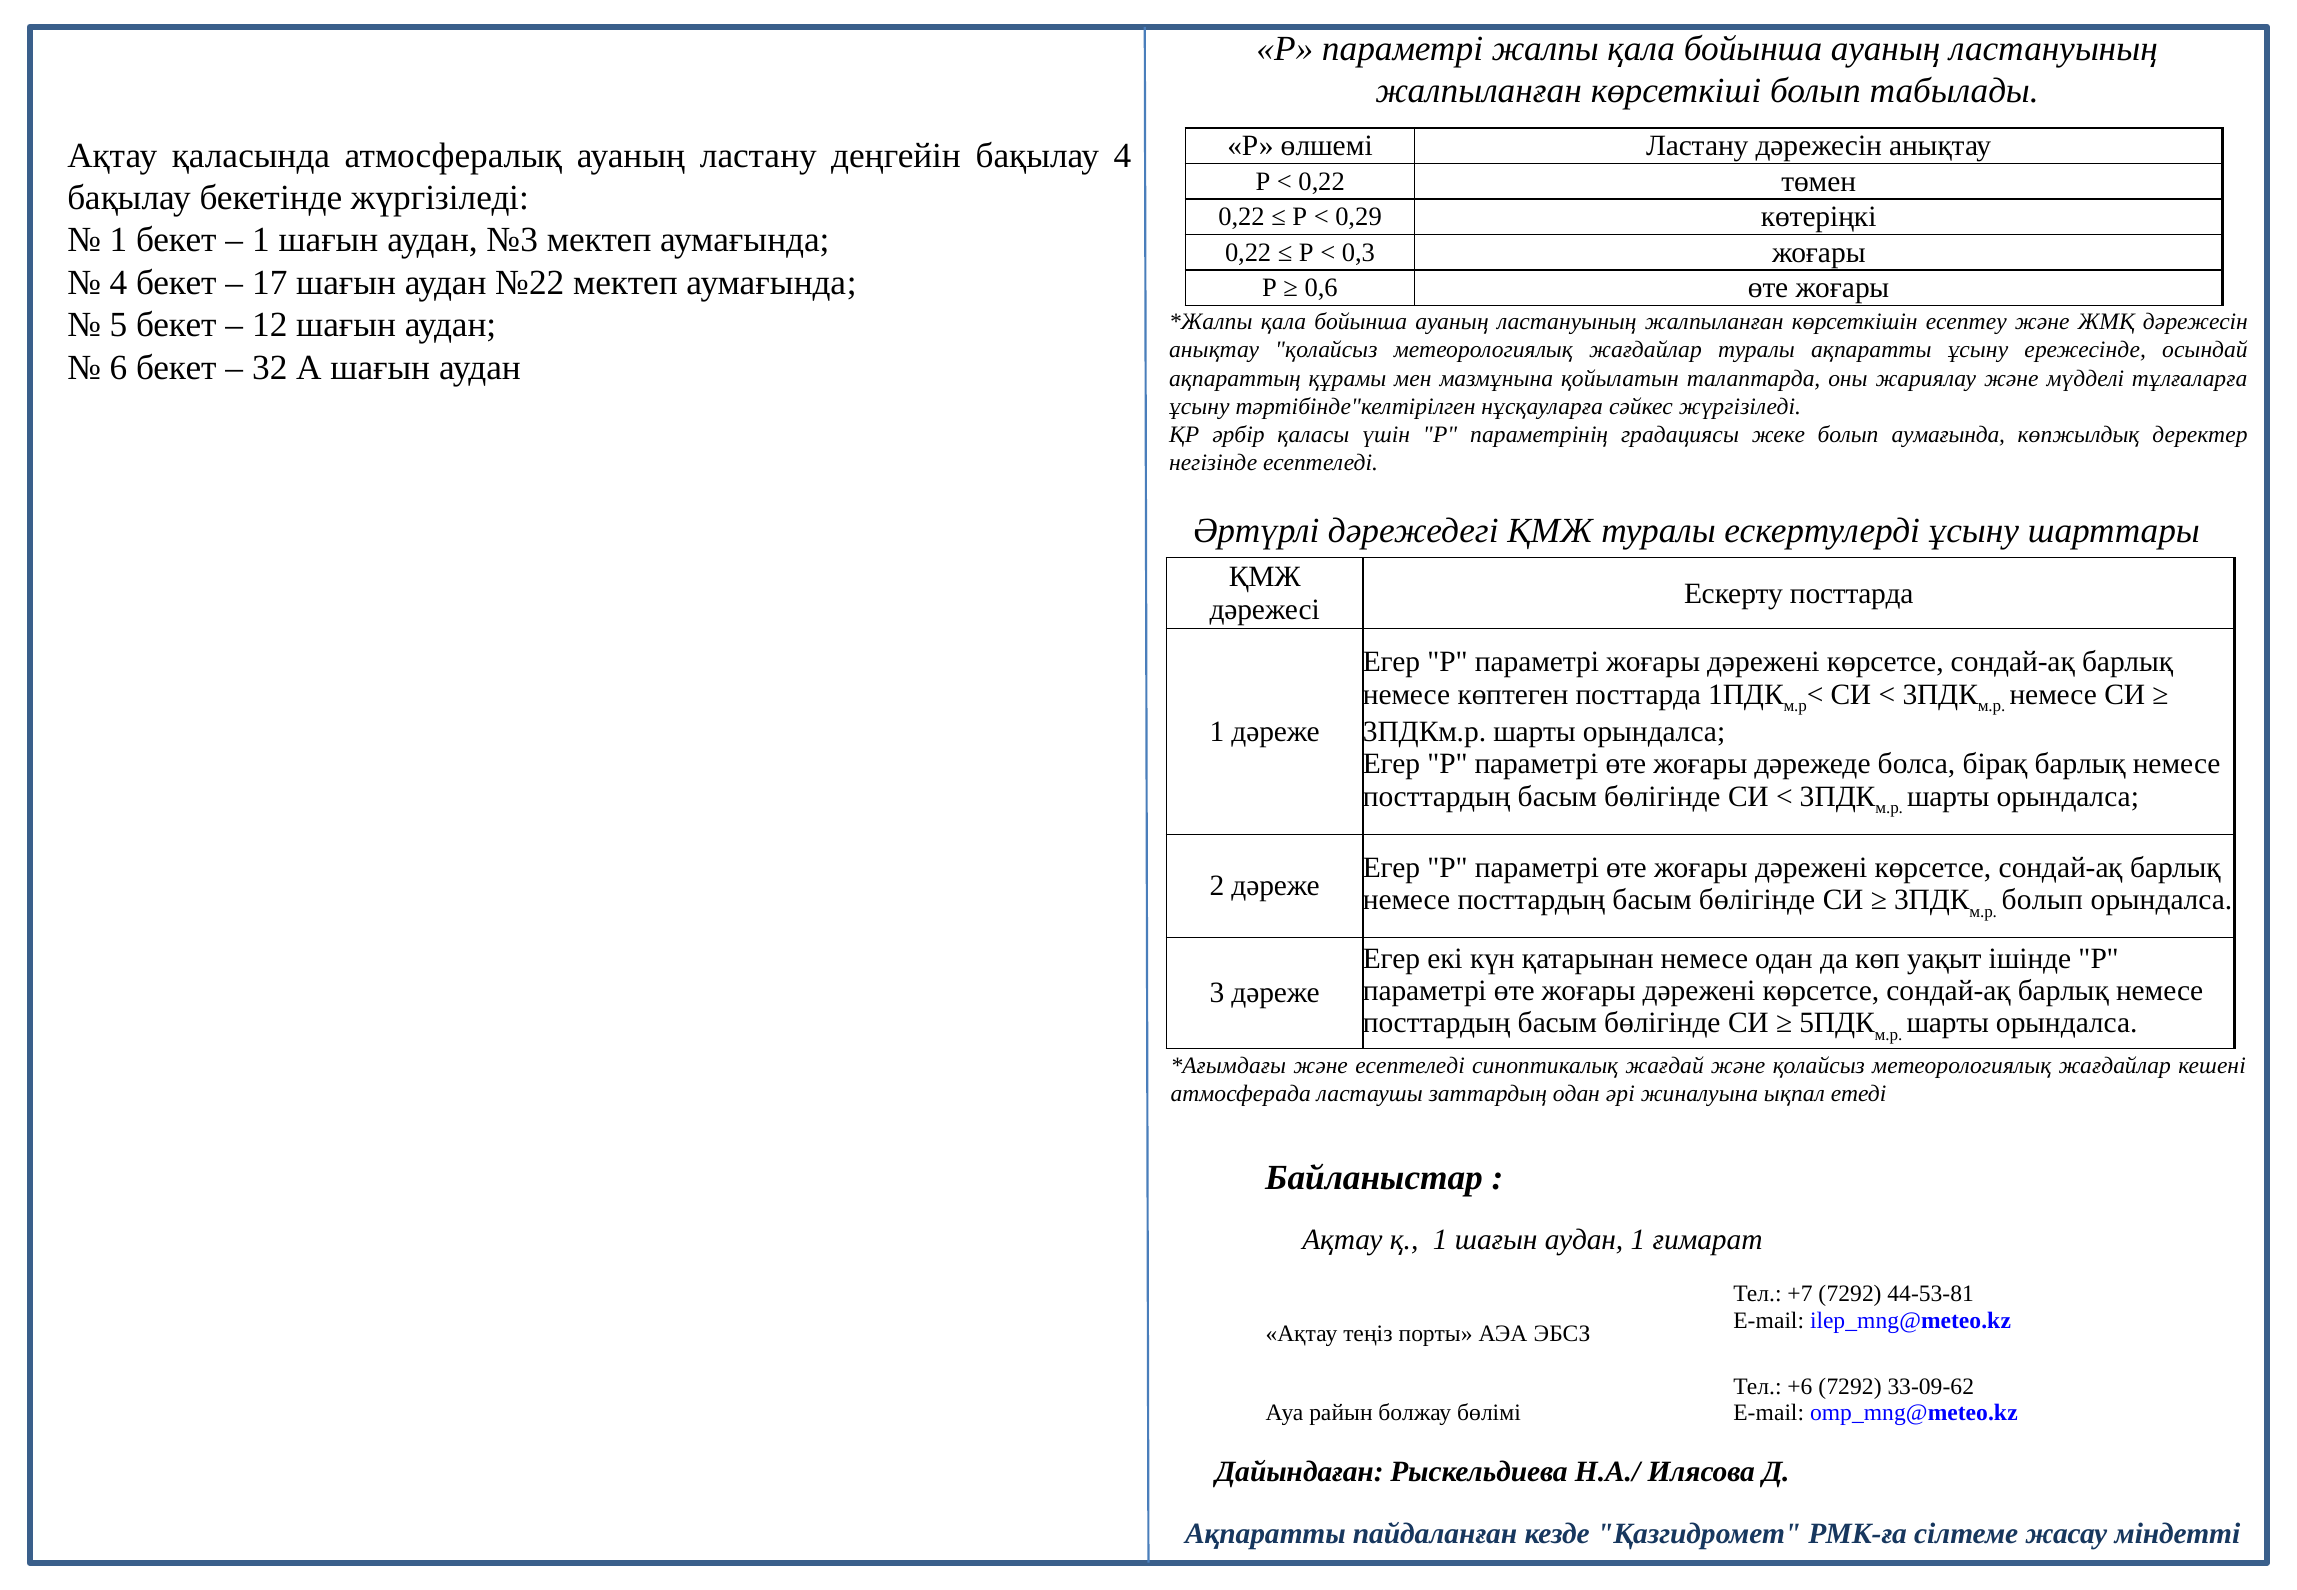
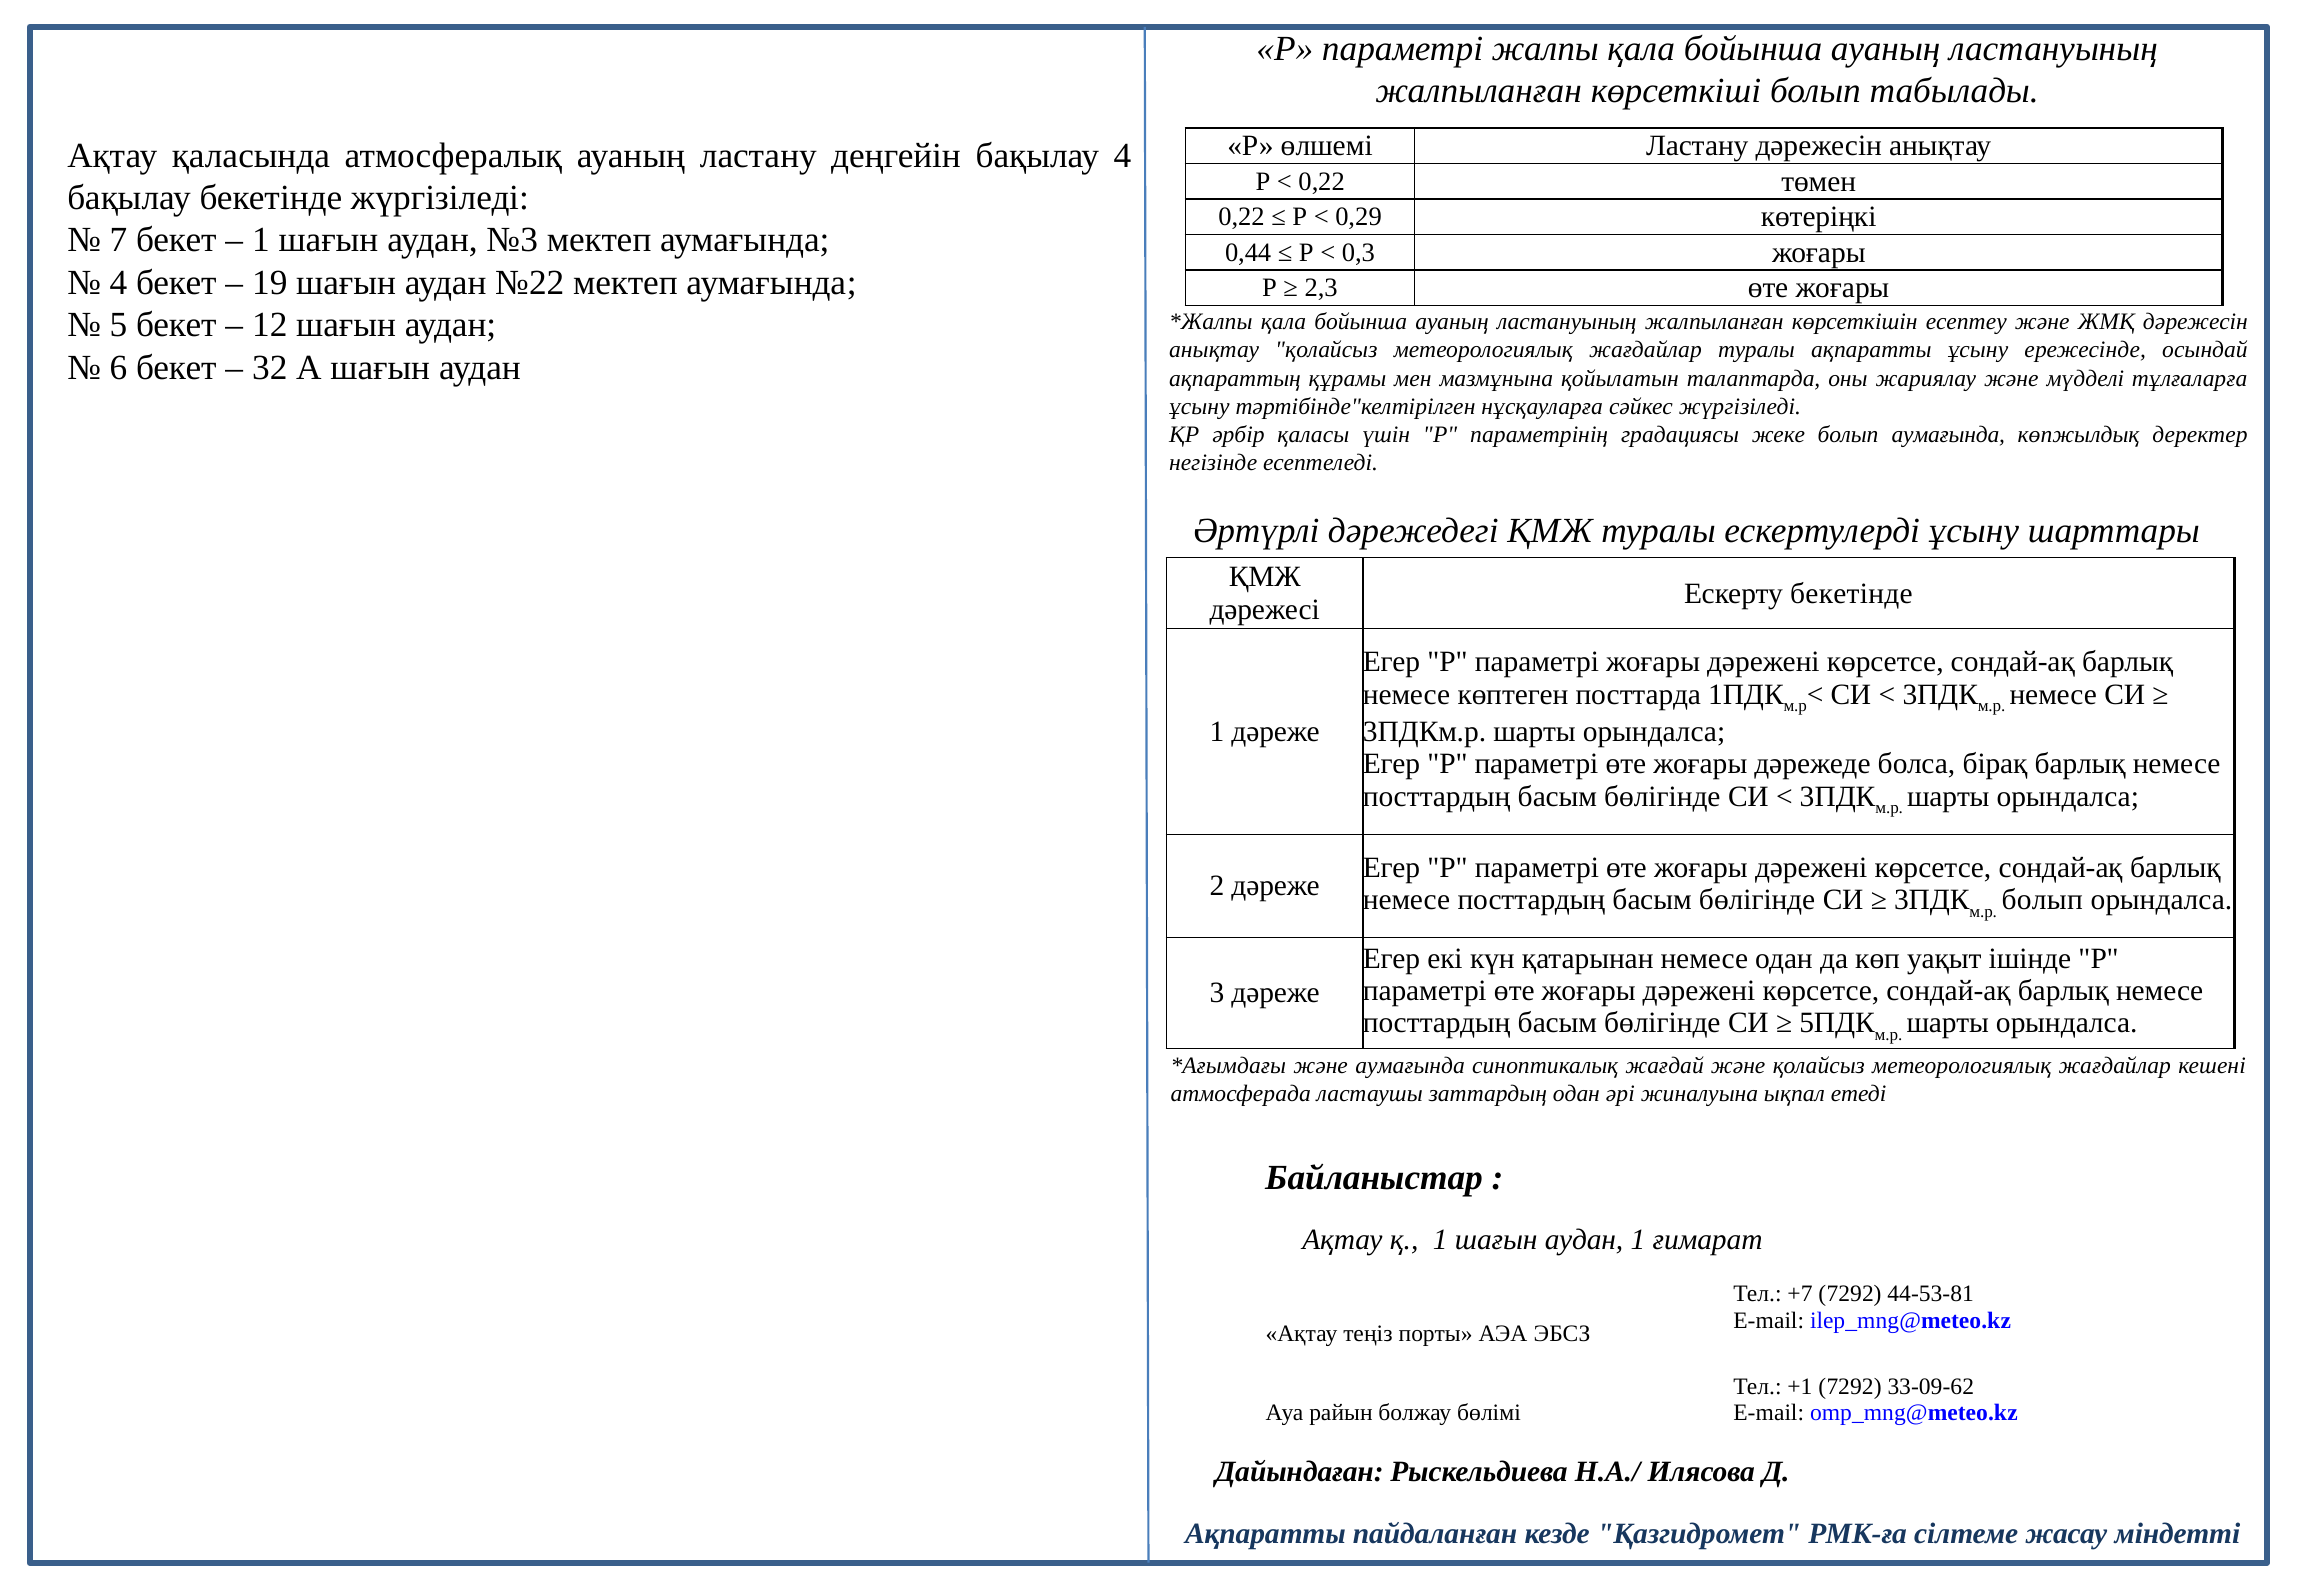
1: 1 -> 7 (119, 240)
0,22: 0,22 -> 0,44 (1248, 253)
17: 17 -> 19 (270, 283)
0,6: 0,6 -> 2,3 (1321, 288)
Ескерту посттарда: посттарда -> бекетінде (1851, 593)
және есептеледі: есептеледі -> аумағында (1410, 1066)
+6: +6 -> +1 (1800, 1387)
